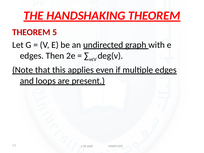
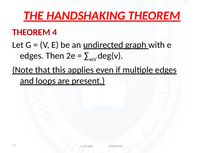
5: 5 -> 4 (55, 32)
